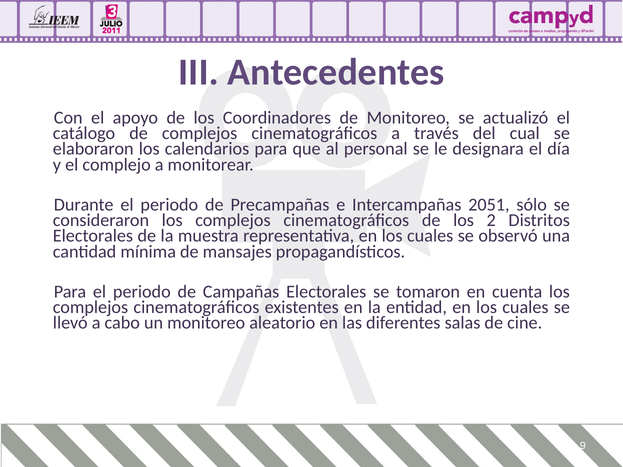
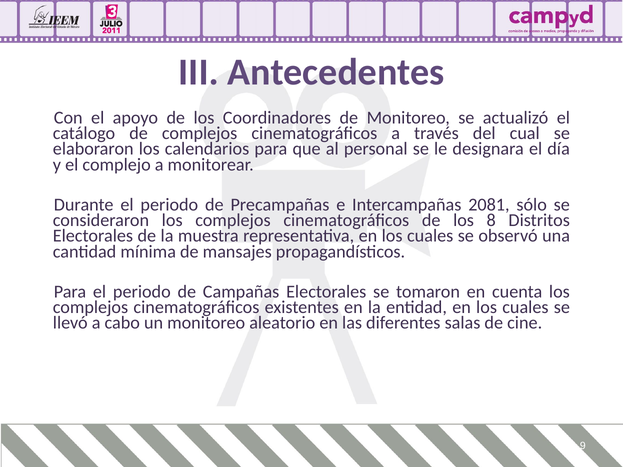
2051: 2051 -> 2081 (489, 205)
2: 2 -> 8 (491, 220)
